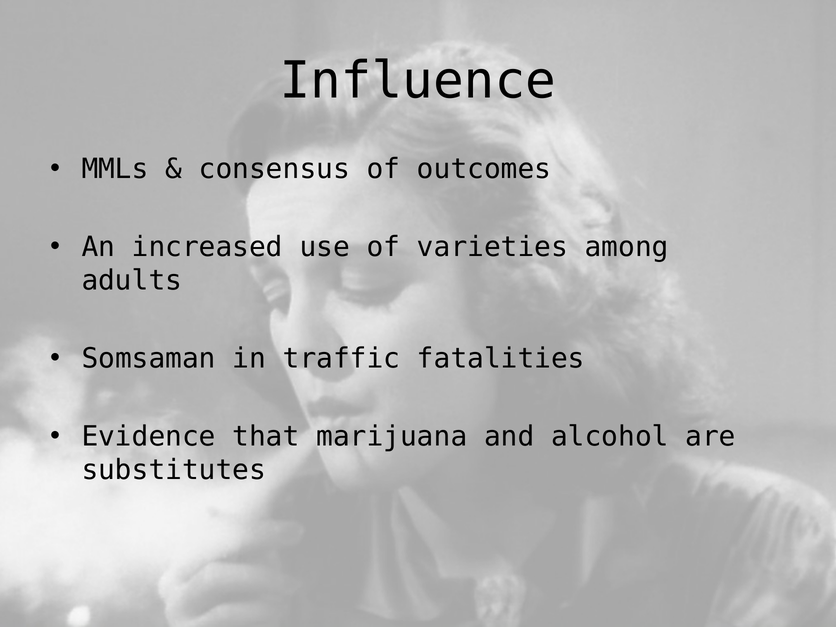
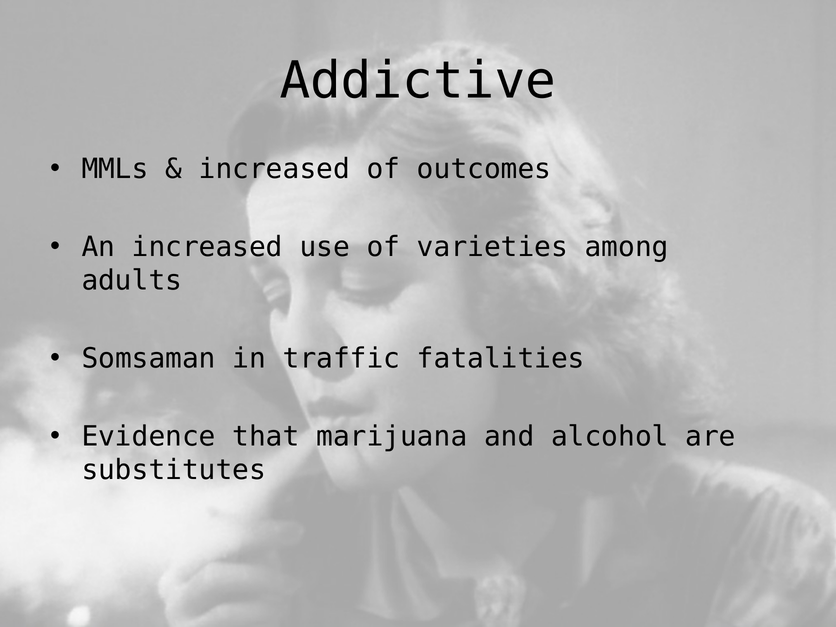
Influence: Influence -> Addictive (418, 81)
consensus: consensus -> increased (274, 169)
